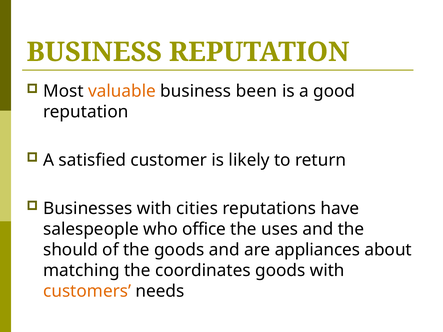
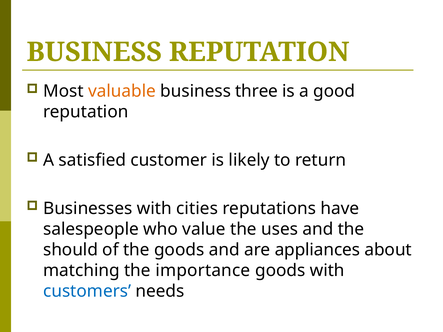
been: been -> three (257, 91)
office: office -> value (204, 229)
coordinates: coordinates -> importance (203, 271)
customers colour: orange -> blue (87, 291)
